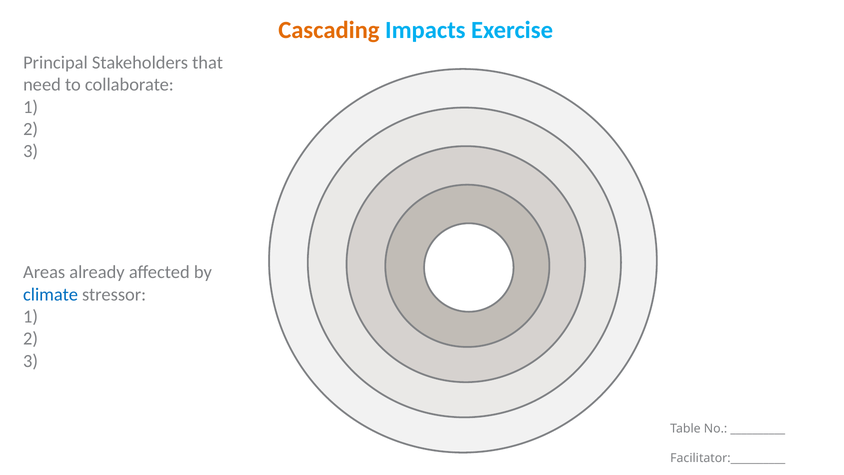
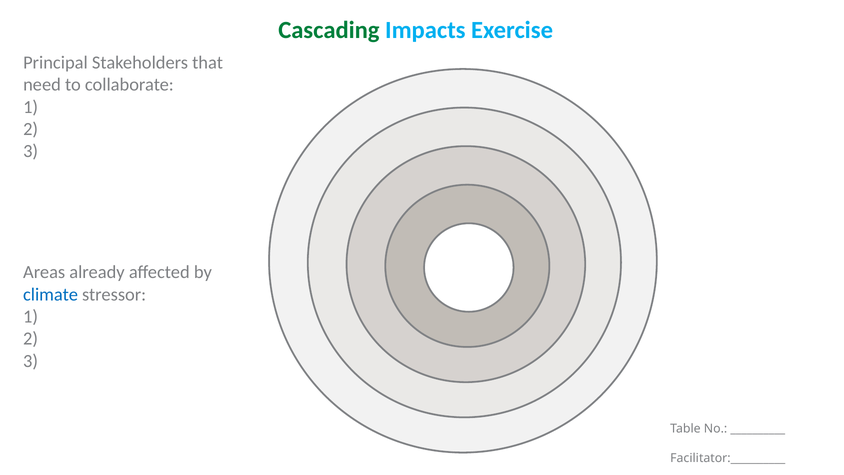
Cascading colour: orange -> green (329, 30)
